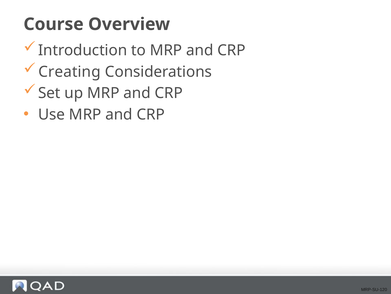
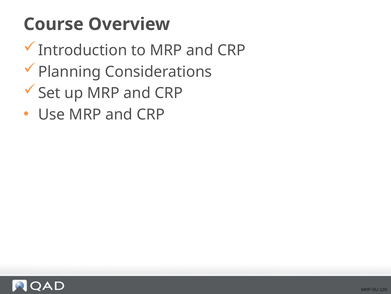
Creating: Creating -> Planning (70, 72)
